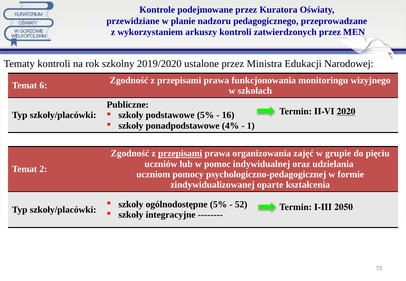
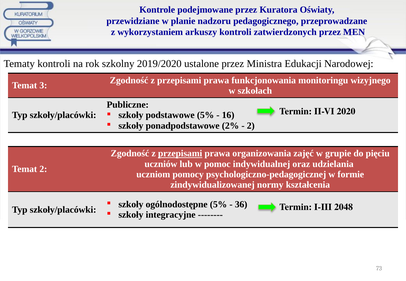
6: 6 -> 3 (43, 86)
2020 underline: present -> none (346, 112)
4%: 4% -> 2% (230, 126)
1: 1 -> 2 (251, 126)
oparte: oparte -> normy (270, 185)
52: 52 -> 36 (241, 205)
2050: 2050 -> 2048 (344, 207)
